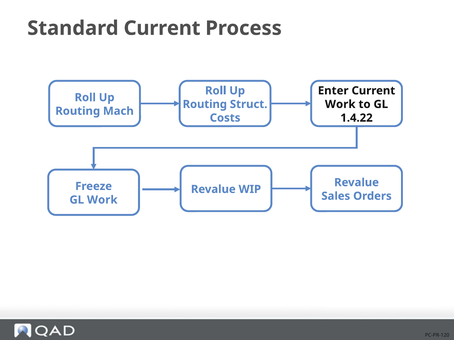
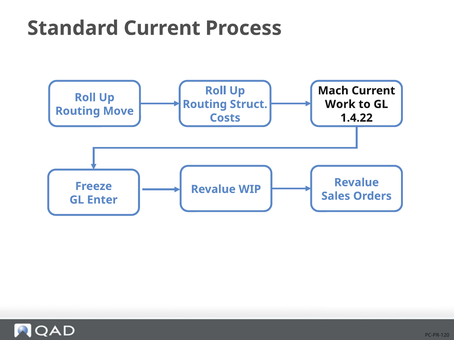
Enter: Enter -> Mach (333, 91)
Mach: Mach -> Move (118, 111)
GL Work: Work -> Enter (102, 200)
